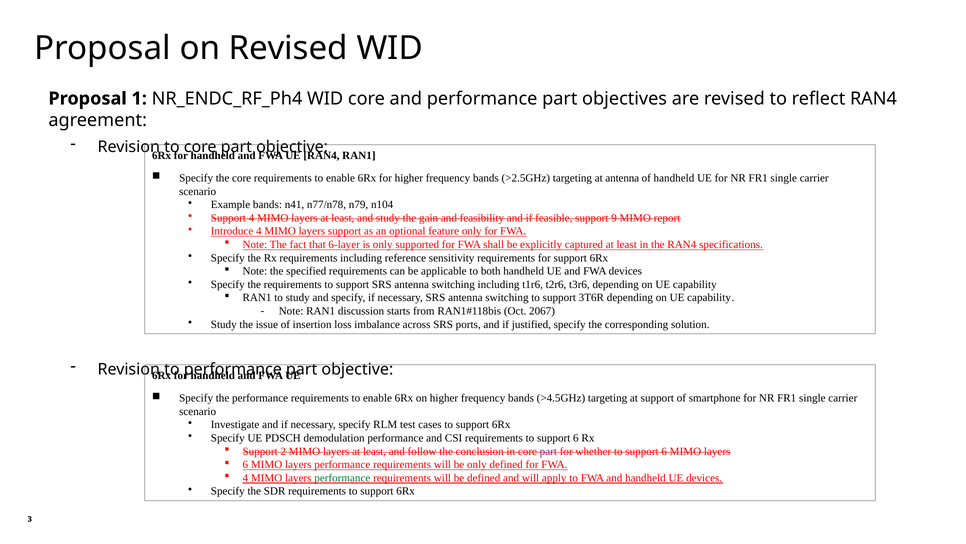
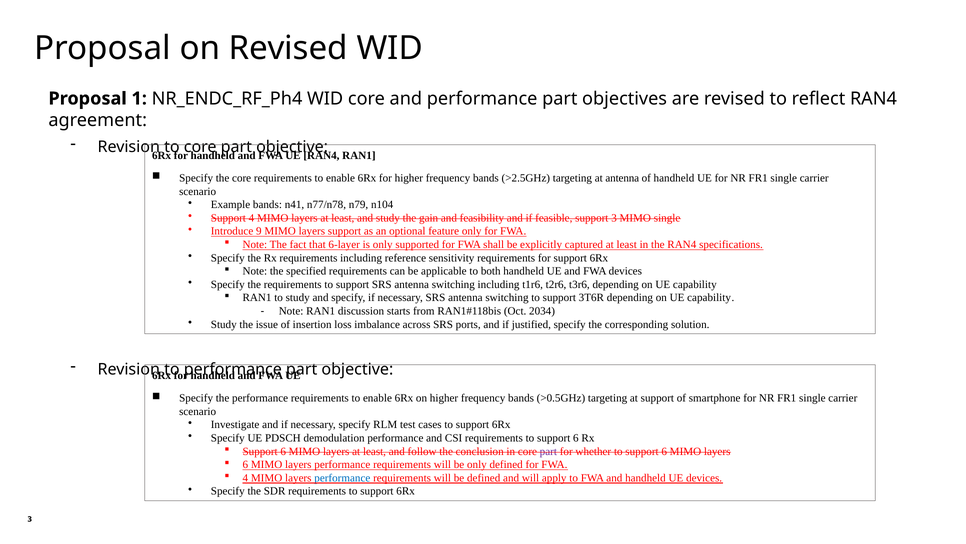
support 9: 9 -> 3 (614, 218)
MIMO report: report -> single (667, 218)
Introduce 4: 4 -> 9 (259, 231)
2067: 2067 -> 2034 (542, 311)
>4.5GHz: >4.5GHz -> >0.5GHz (561, 398)
2: 2 -> 6 (283, 451)
performance colour: green -> blue (342, 477)
